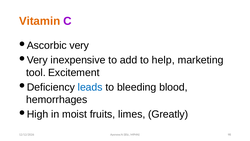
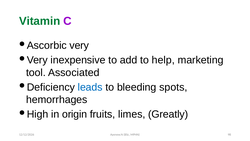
Vitamin colour: orange -> green (40, 21)
Excitement: Excitement -> Associated (74, 72)
blood: blood -> spots (173, 87)
moist: moist -> origin (75, 114)
